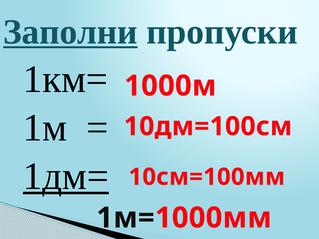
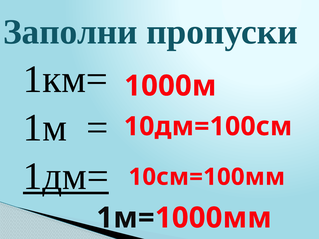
Заполни underline: present -> none (70, 32)
